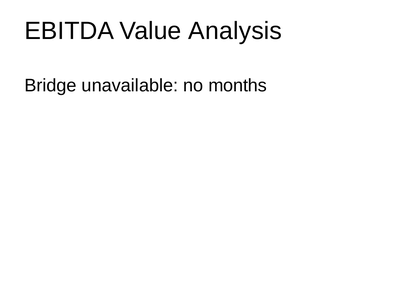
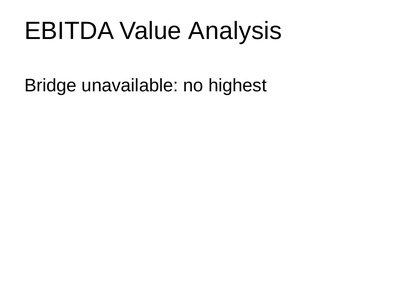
months: months -> highest (238, 85)
